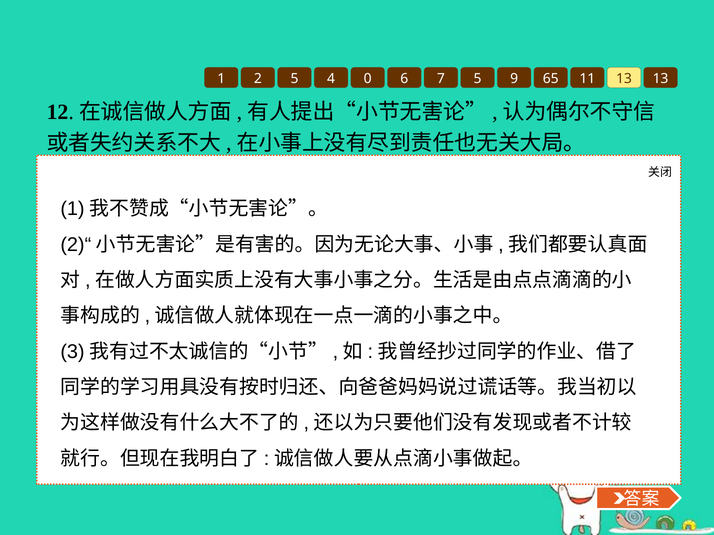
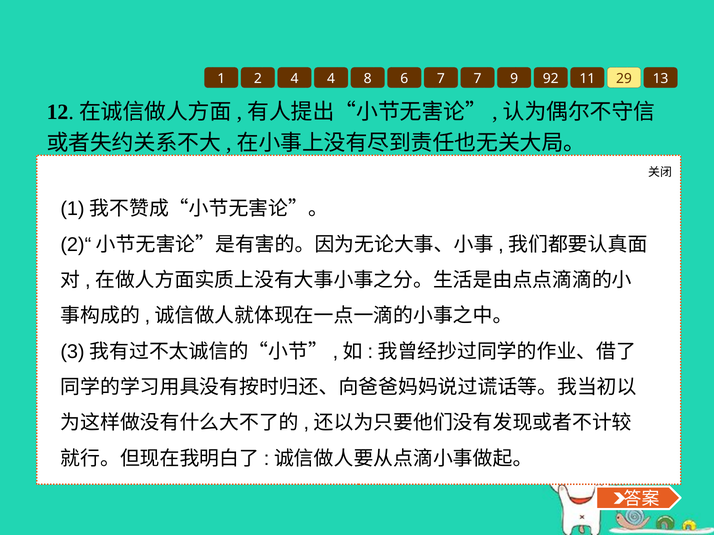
2 5: 5 -> 4 (294, 79)
0: 0 -> 8 (368, 79)
7 5: 5 -> 7 (478, 79)
65: 65 -> 92 (551, 79)
11 13: 13 -> 29 (624, 79)
